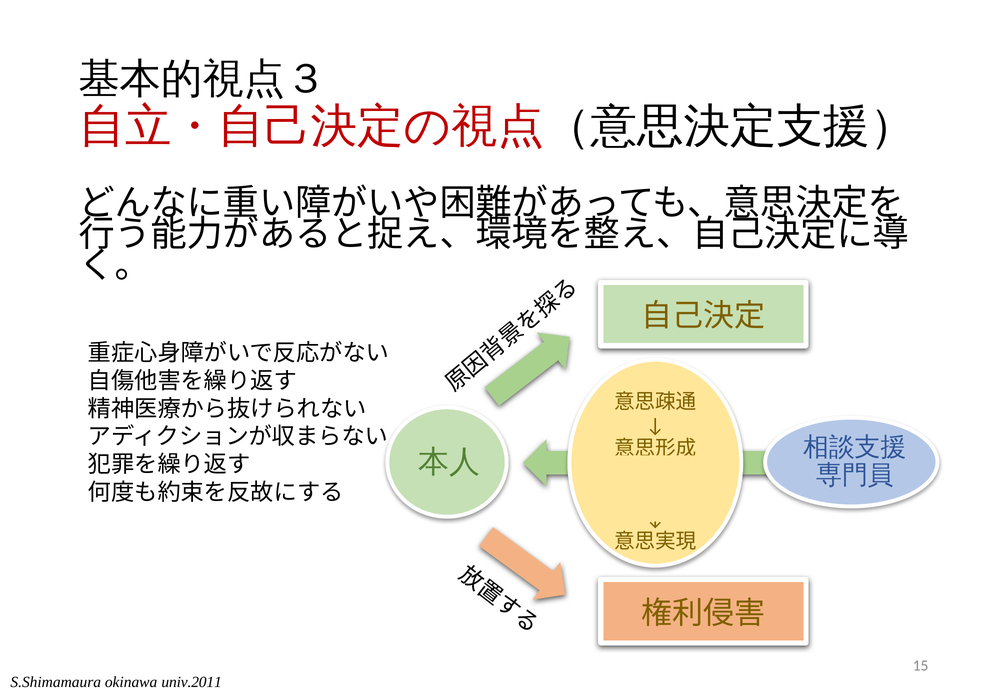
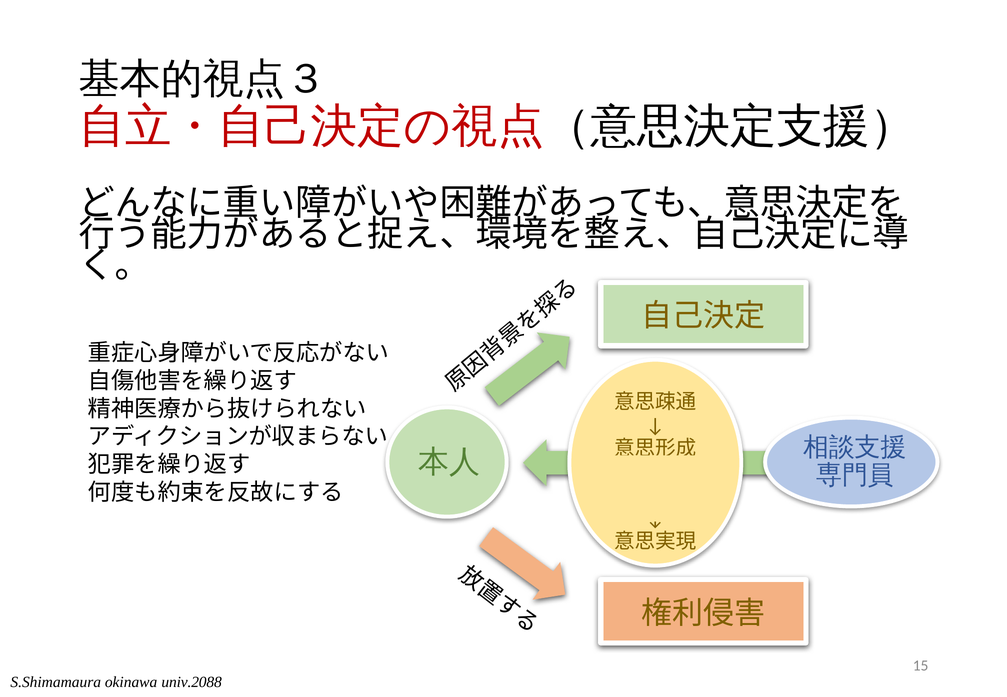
univ.2011: univ.2011 -> univ.2088 (192, 682)
